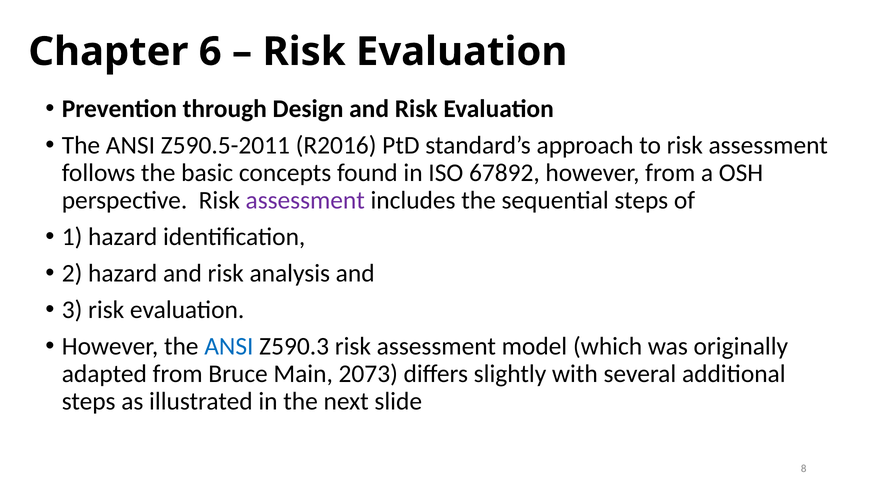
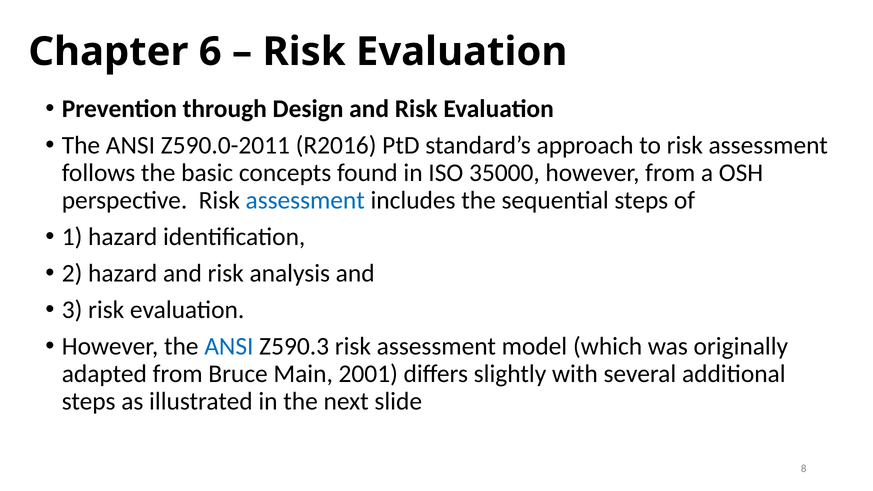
Z590.5-2011: Z590.5-2011 -> Z590.0-2011 (225, 145)
67892: 67892 -> 35000 (504, 173)
assessment colour: purple -> blue (305, 200)
2073: 2073 -> 2001 (368, 374)
